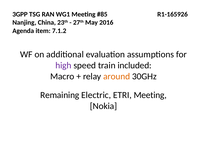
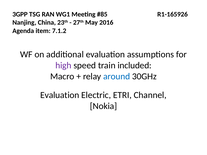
around colour: orange -> blue (117, 77)
Remaining: Remaining -> Evaluation (60, 95)
ETRI Meeting: Meeting -> Channel (150, 95)
